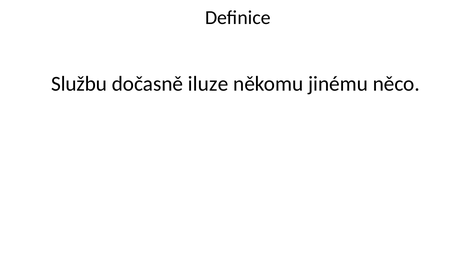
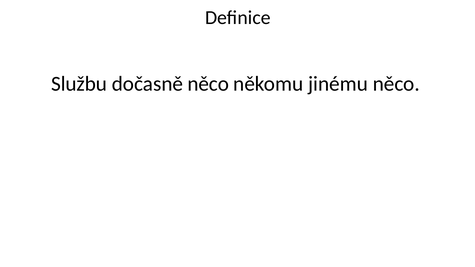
dočasně iluze: iluze -> něco (208, 84)
